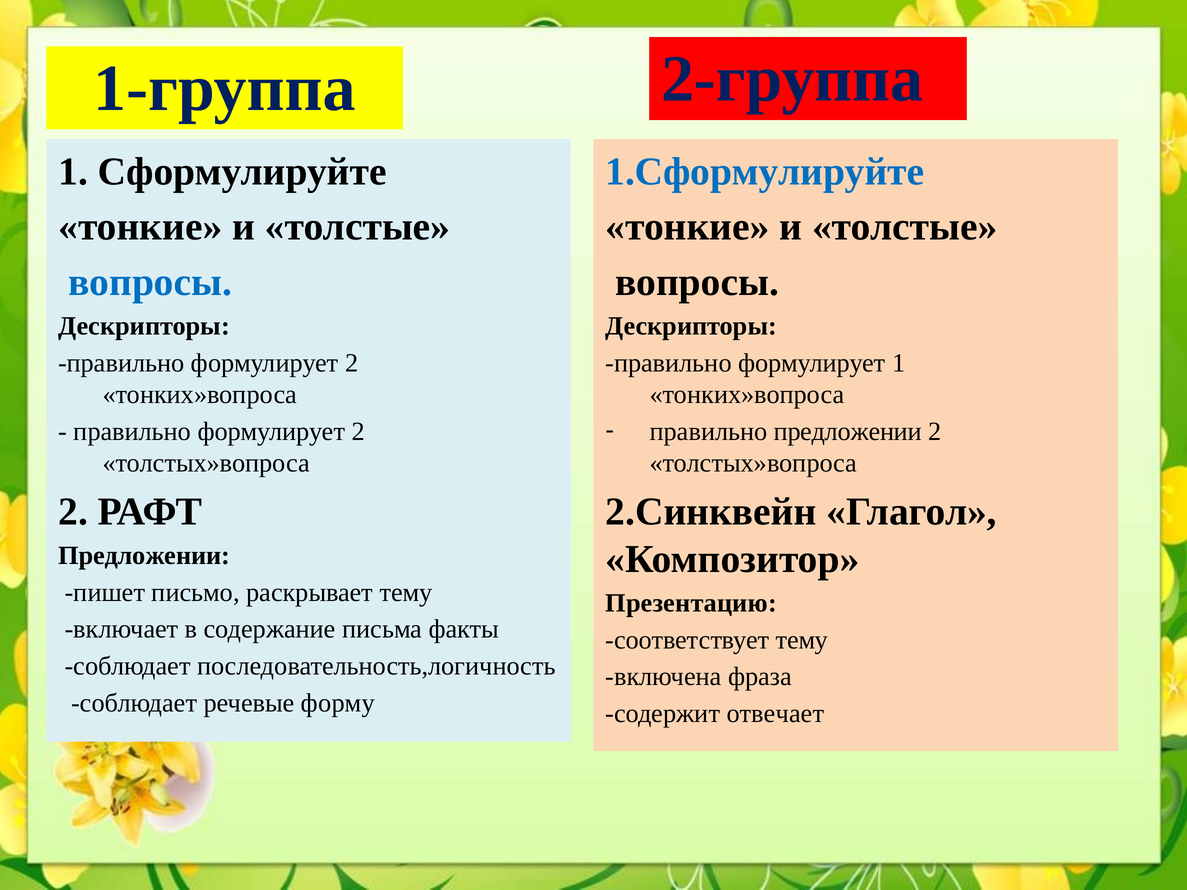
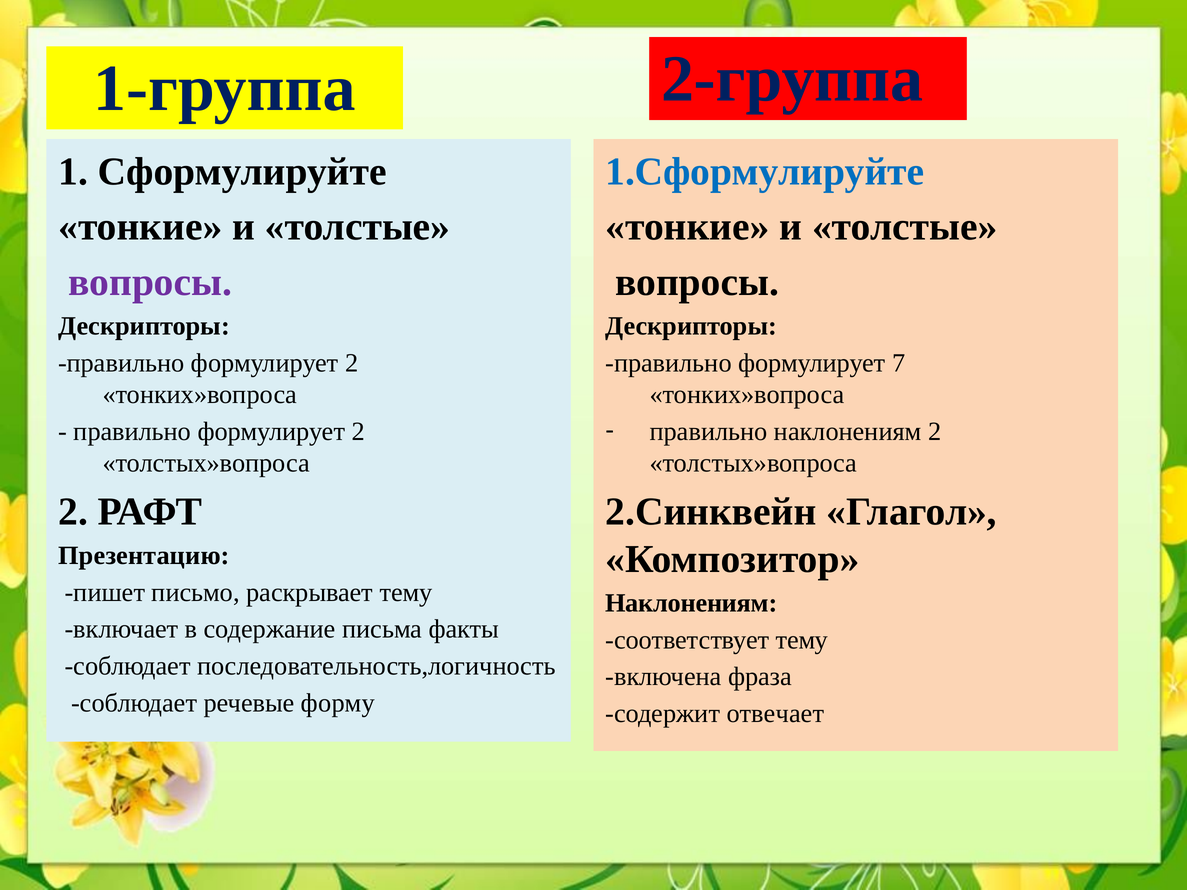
вопросы colour: blue -> purple (150, 282)
формулирует 1: 1 -> 7 (899, 363)
правильно предложении: предложении -> наклонениям (848, 432)
Предложении: Предложении -> Презентацию (144, 556)
Презентацию: Презентацию -> Наклонениям (691, 603)
